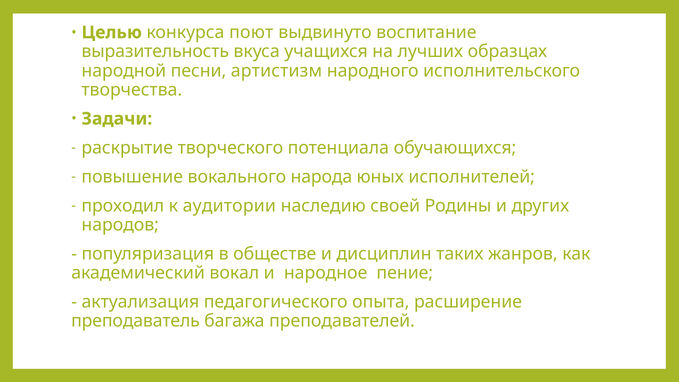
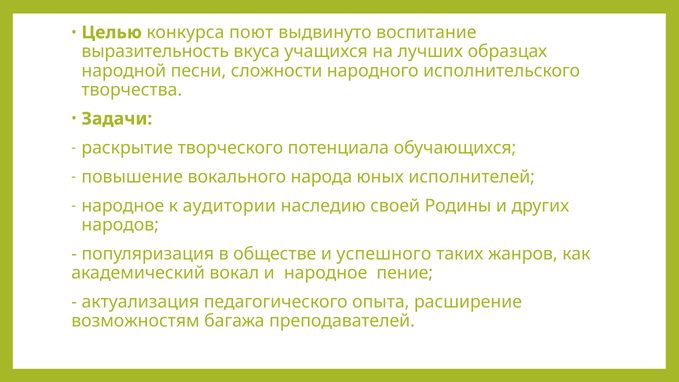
артистизм: артистизм -> сложности (277, 71)
проходил: проходил -> народное (123, 206)
дисциплин: дисциплин -> успешного (384, 254)
преподаватель: преподаватель -> возможностям (135, 321)
